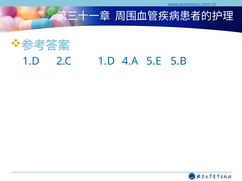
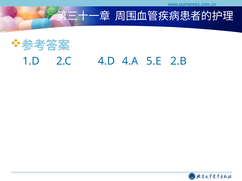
2.C 1.D: 1.D -> 4.D (106, 61)
5.B: 5.B -> 2.B (179, 61)
